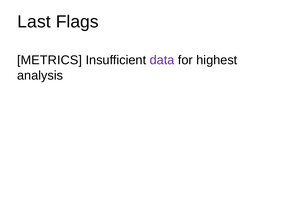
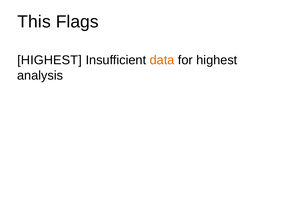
Last: Last -> This (34, 22)
METRICS: METRICS -> HIGHEST (50, 60)
data colour: purple -> orange (162, 60)
